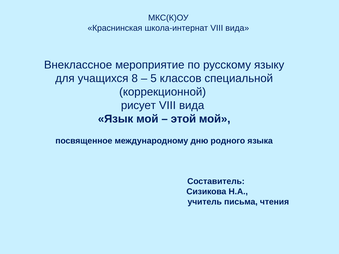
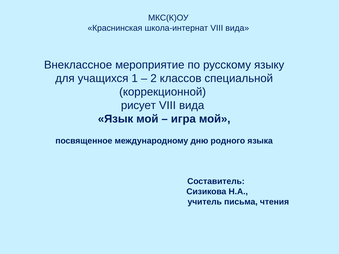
8: 8 -> 1 (135, 78)
5: 5 -> 2 (154, 78)
этой: этой -> игра (183, 119)
